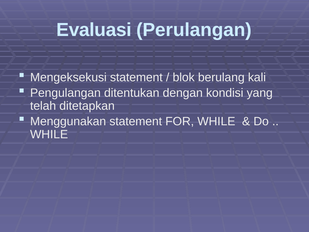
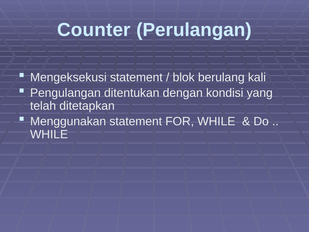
Evaluasi: Evaluasi -> Counter (94, 30)
